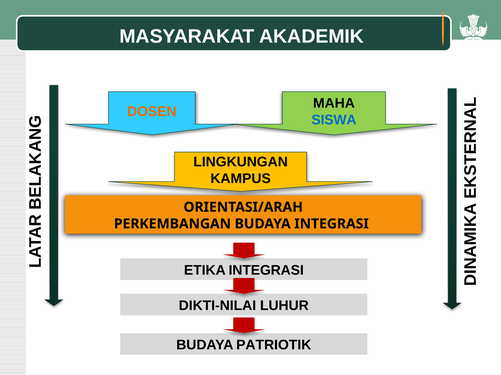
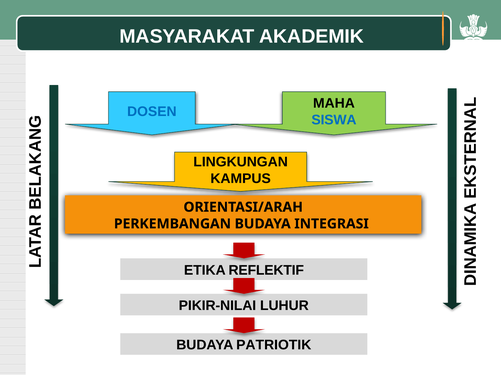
DOSEN colour: orange -> blue (152, 112)
ETIKA INTEGRASI: INTEGRASI -> REFLEKTIF (266, 271)
DIKTI-NILAI: DIKTI-NILAI -> PIKIR-NILAI (217, 306)
